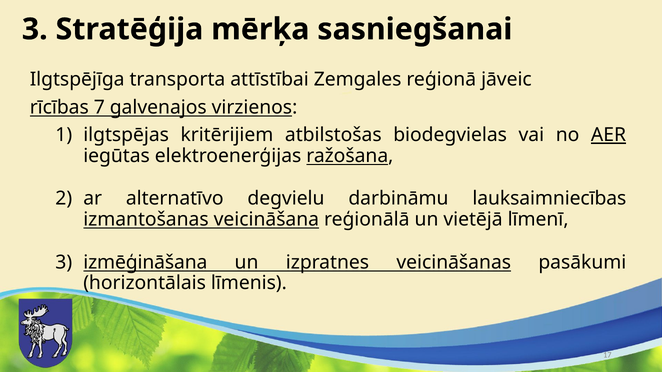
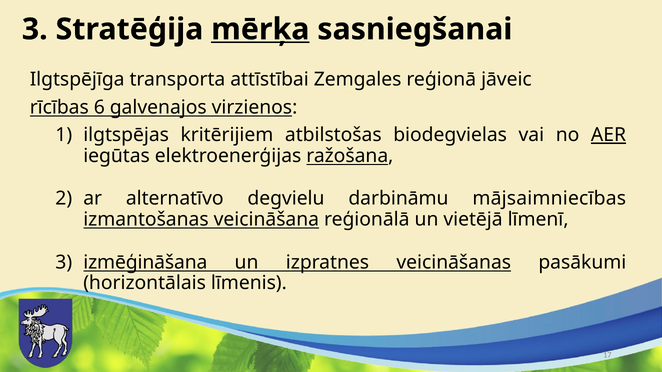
mērķa underline: none -> present (260, 29)
7: 7 -> 6 (99, 107)
lauksaimniecības: lauksaimniecības -> mājsaimniecības (549, 199)
